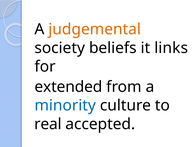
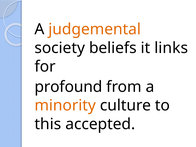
extended: extended -> profound (68, 87)
minority colour: blue -> orange (65, 105)
real: real -> this (48, 124)
